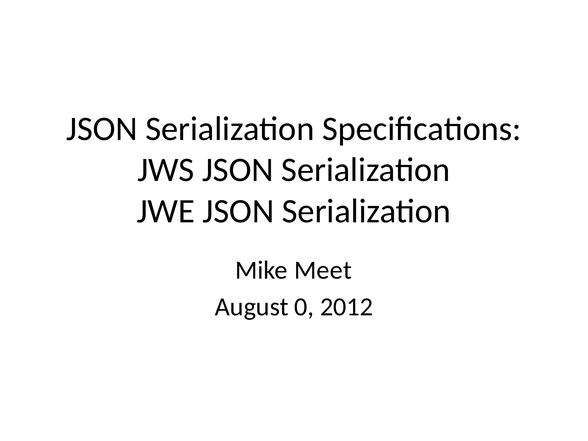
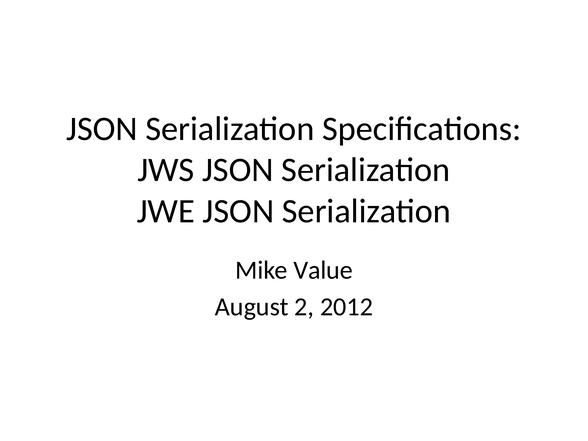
Meet: Meet -> Value (323, 270)
0: 0 -> 2 (304, 307)
